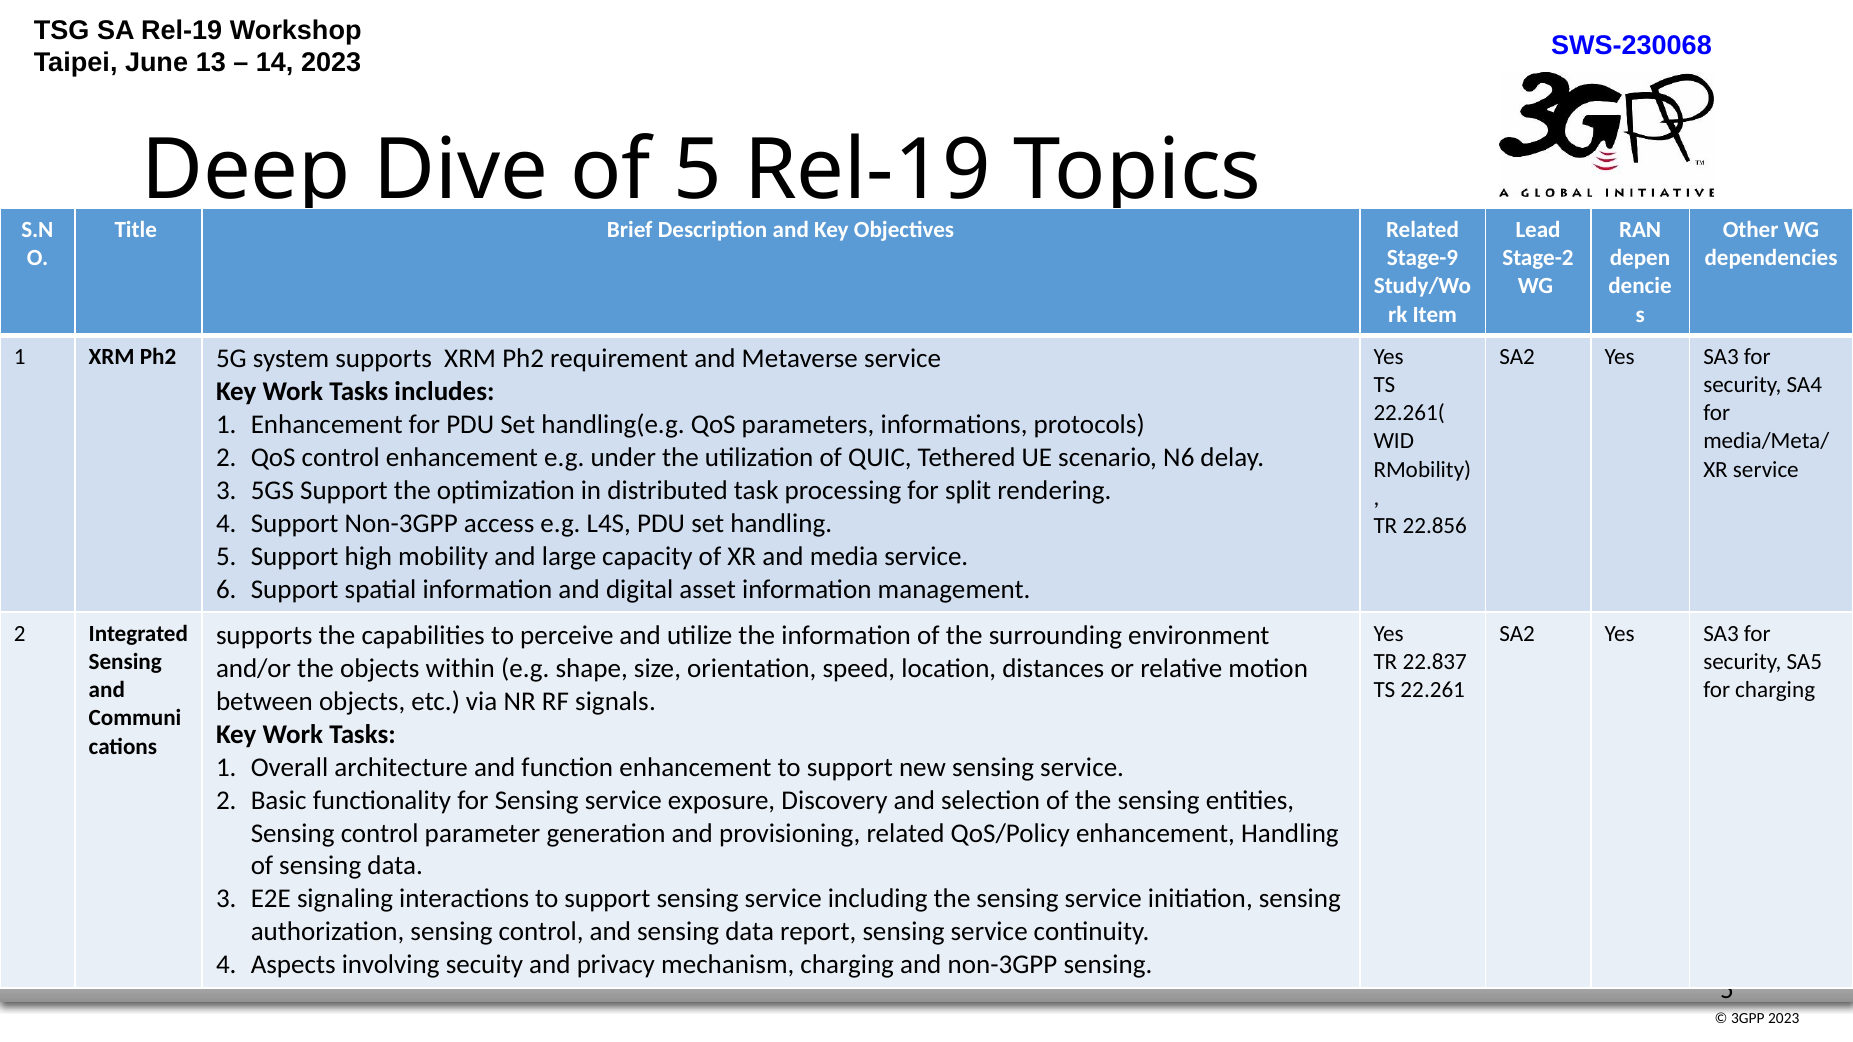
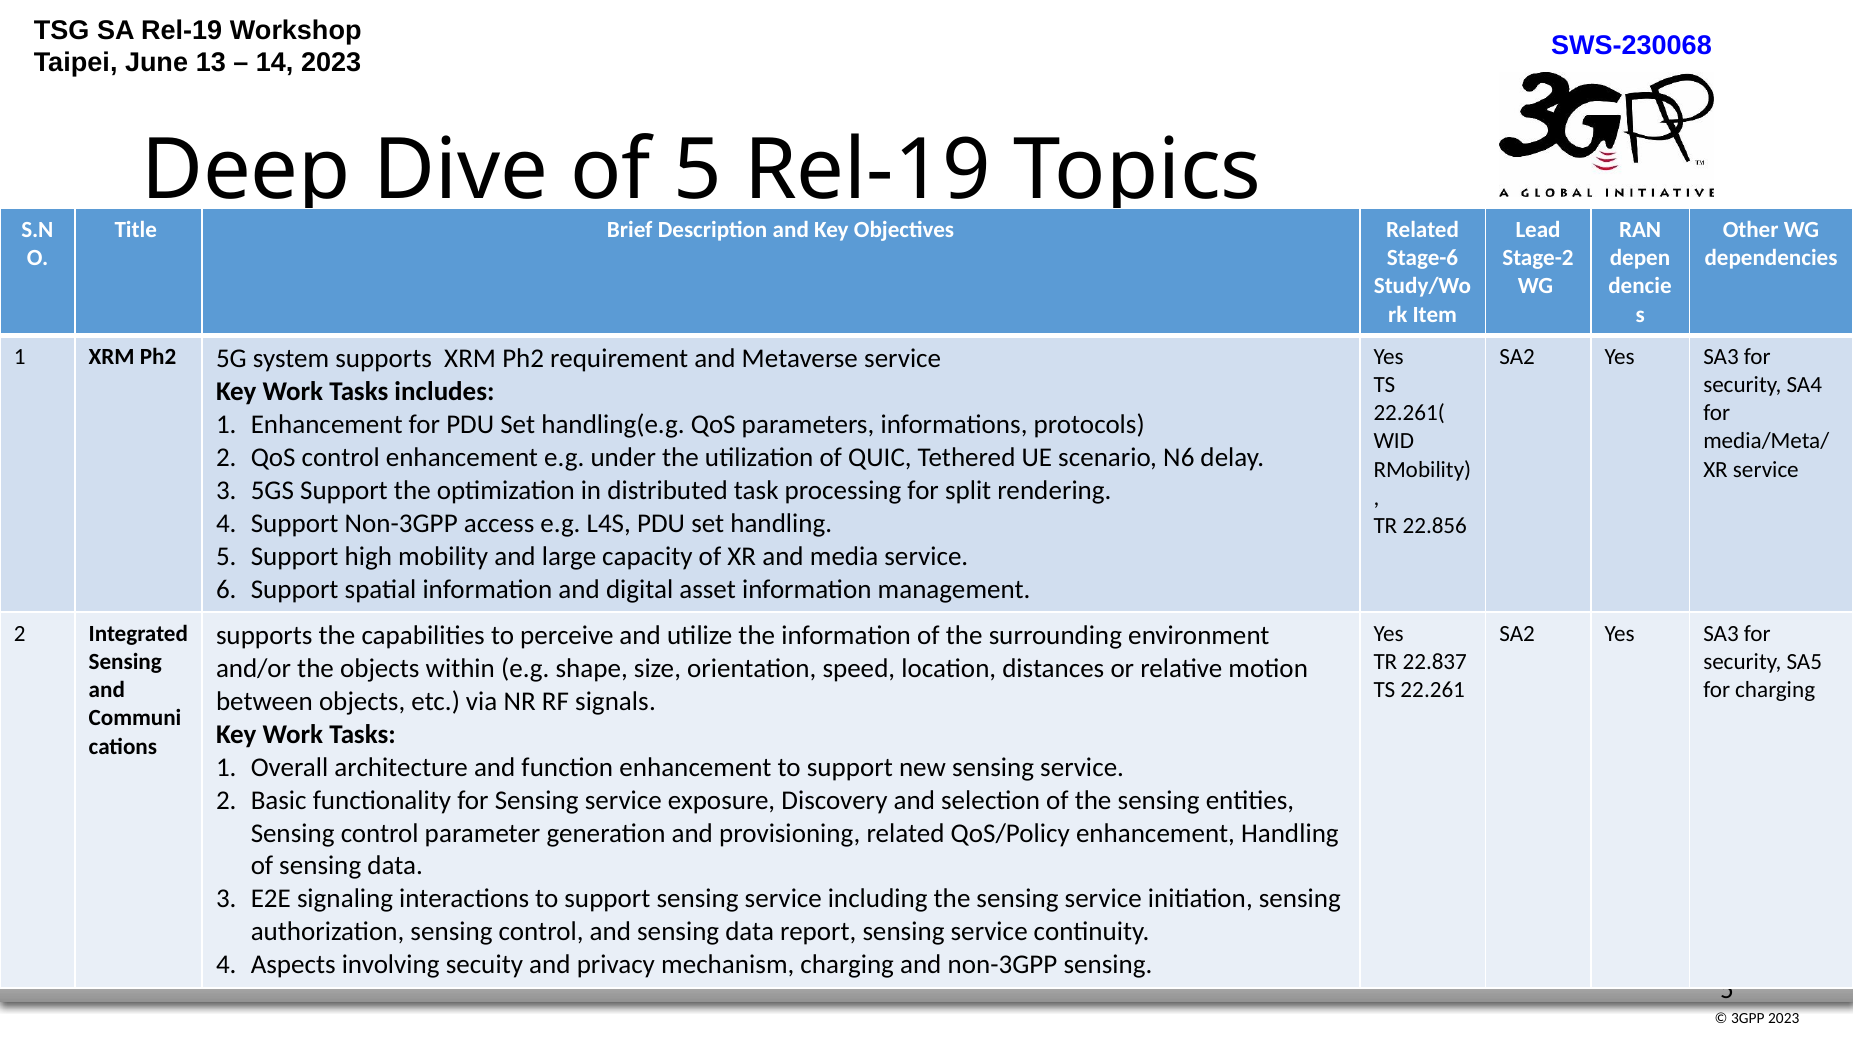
Stage-9: Stage-9 -> Stage-6 (1423, 258)
